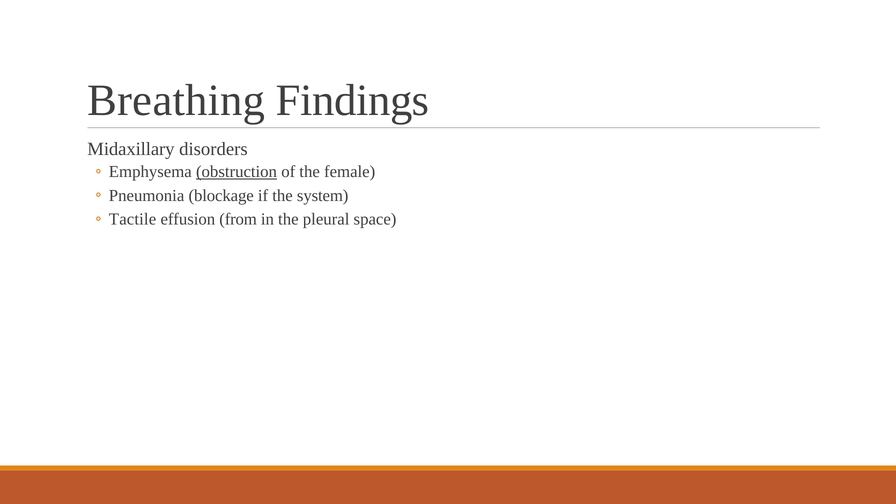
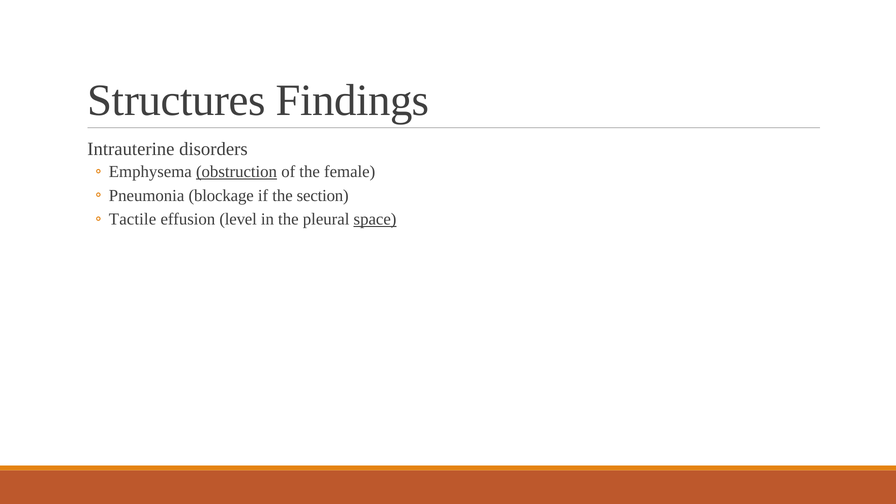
Breathing: Breathing -> Structures (177, 100)
Midaxillary: Midaxillary -> Intrauterine (131, 149)
system: system -> section (323, 196)
from: from -> level (238, 219)
space underline: none -> present (375, 219)
